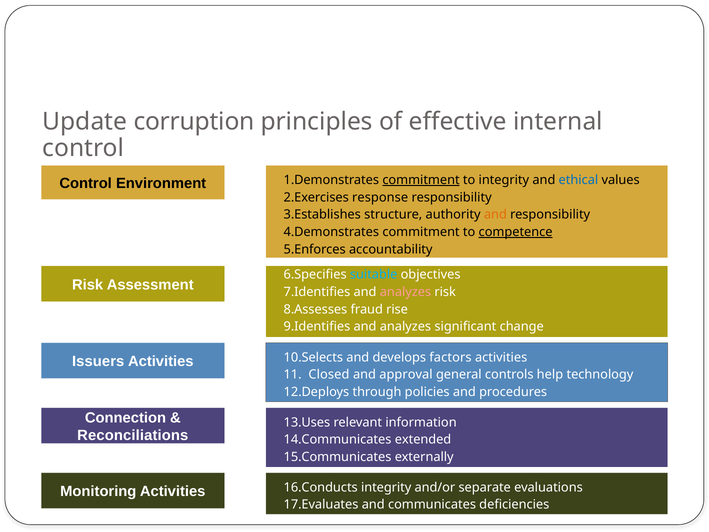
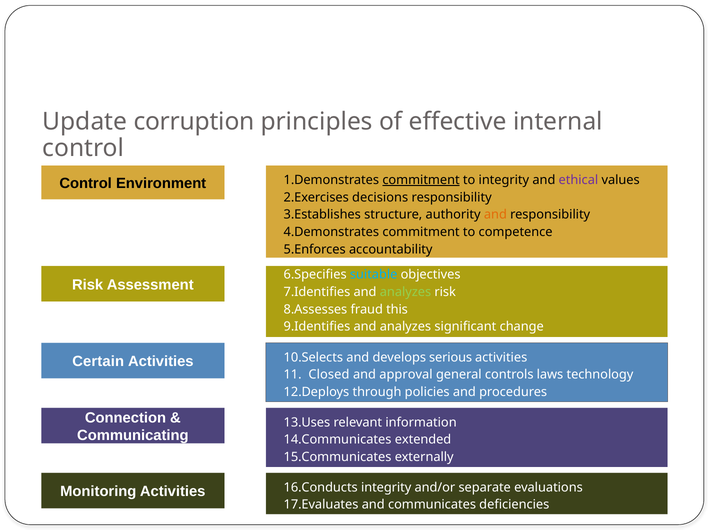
ethical colour: blue -> purple (578, 180)
response: response -> decisions (380, 197)
competence underline: present -> none (516, 232)
analyzes colour: pink -> light green (405, 292)
rise: rise -> this (397, 309)
factors: factors -> serious (451, 357)
Issuers: Issuers -> Certain (98, 361)
help: help -> laws (550, 375)
Reconciliations: Reconciliations -> Communicating (133, 435)
